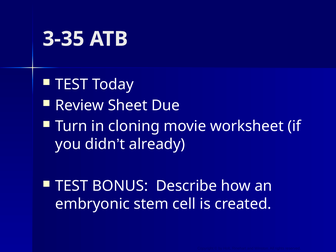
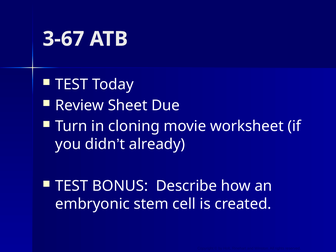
3-35: 3-35 -> 3-67 (63, 39)
